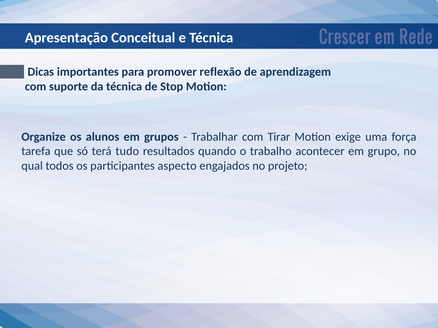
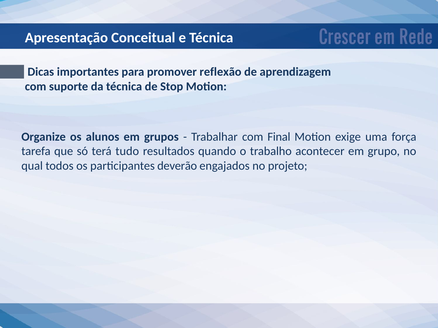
Tirar: Tirar -> Final (279, 137)
aspecto: aspecto -> deverão (177, 166)
